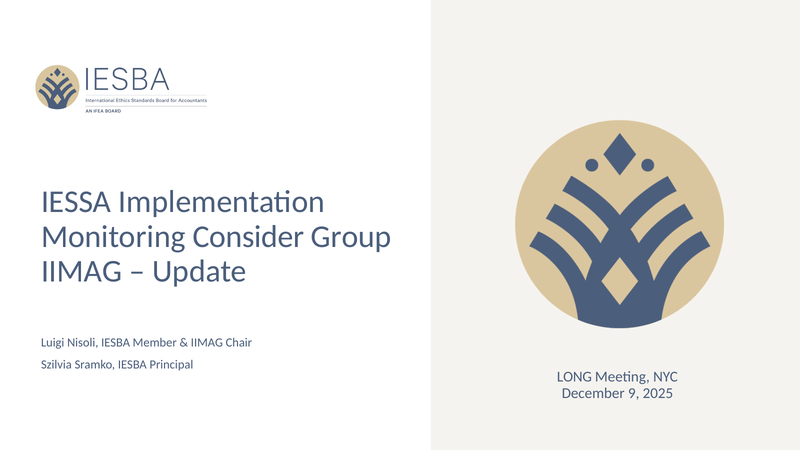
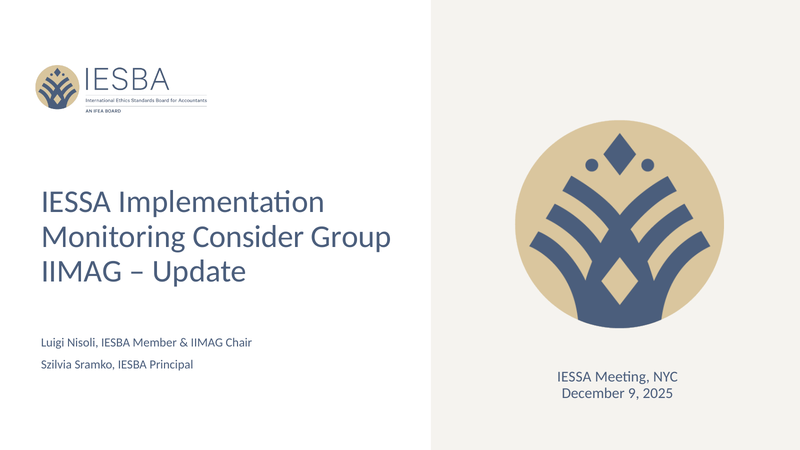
LONG: LONG -> IESSA (574, 377)
